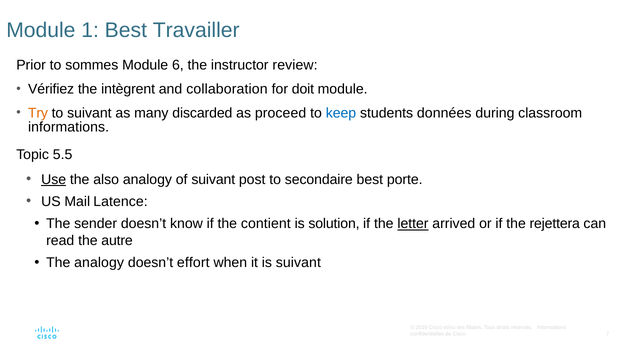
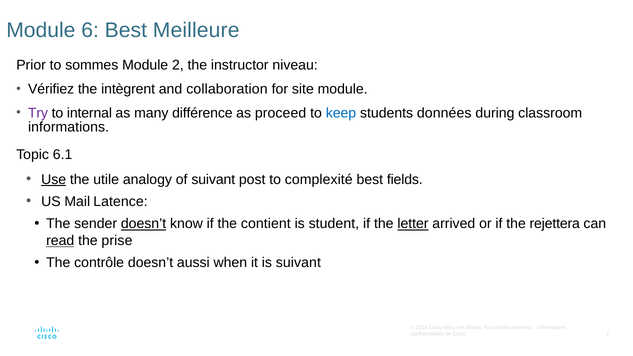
1: 1 -> 6 (90, 31)
Travailler: Travailler -> Meilleure (196, 31)
6: 6 -> 2 (178, 65)
review: review -> niveau (295, 65)
doit: doit -> site (303, 89)
Try colour: orange -> purple (38, 113)
to suivant: suivant -> internal (89, 113)
discarded: discarded -> différence (202, 113)
5.5: 5.5 -> 6.1 (63, 155)
also: also -> utile (106, 180)
secondaire: secondaire -> complexité (319, 180)
porte: porte -> fields (405, 180)
doesn’t underline: none -> present (144, 224)
solution: solution -> student (334, 224)
read underline: none -> present (60, 241)
autre: autre -> prise (117, 241)
The analogy: analogy -> contrôle (99, 263)
effort: effort -> aussi (193, 263)
